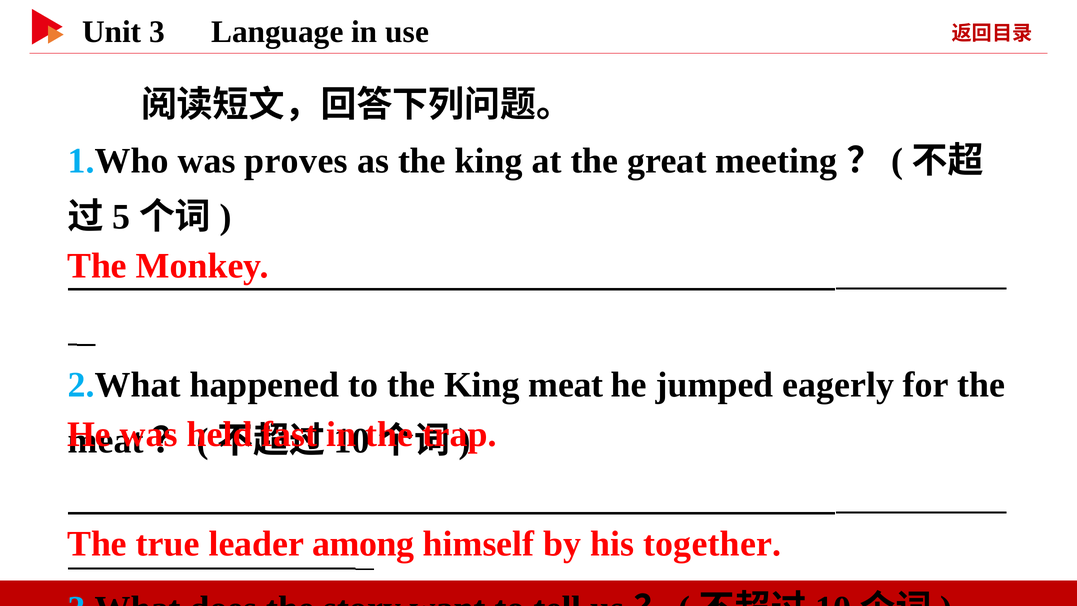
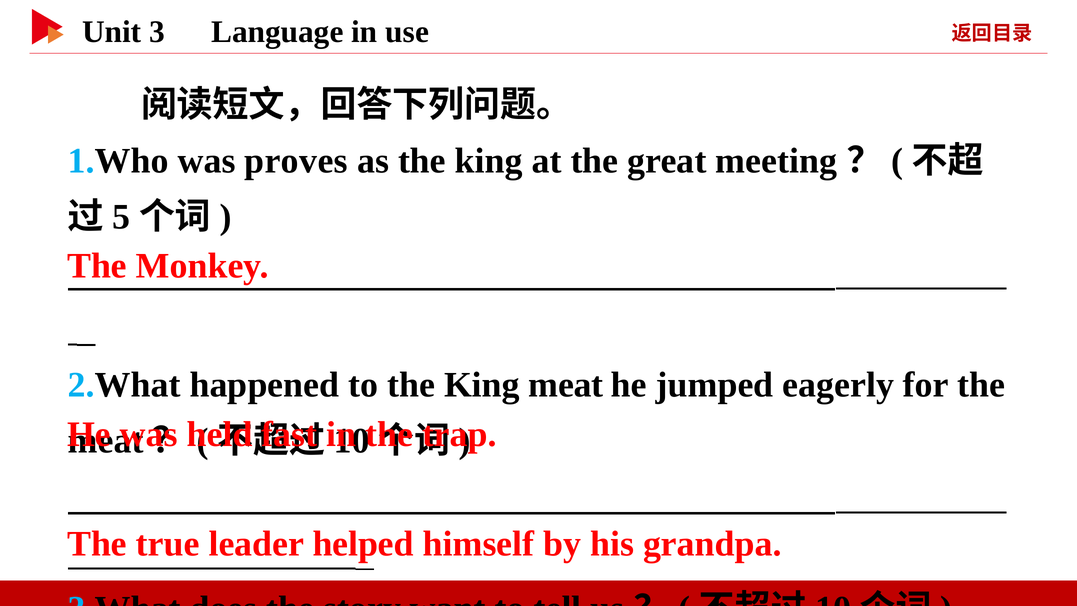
among: among -> helped (363, 544)
together: together -> grandpa (712, 544)
